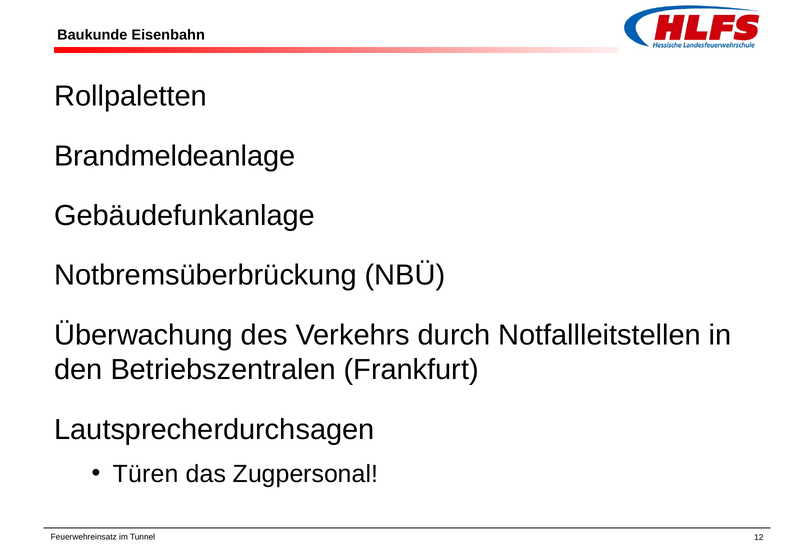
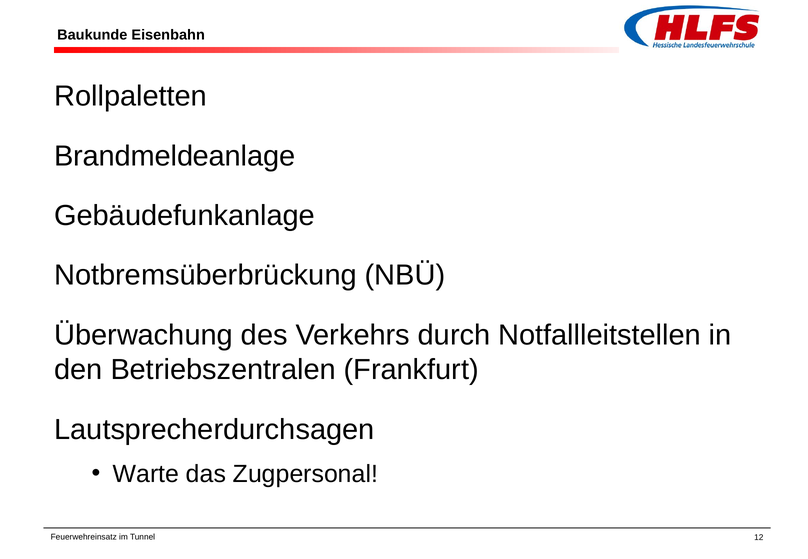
Türen: Türen -> Warte (146, 474)
